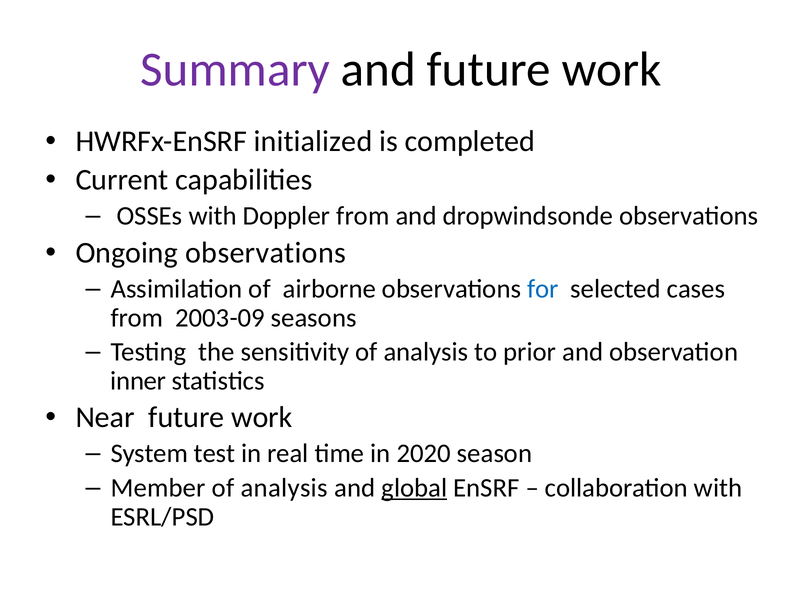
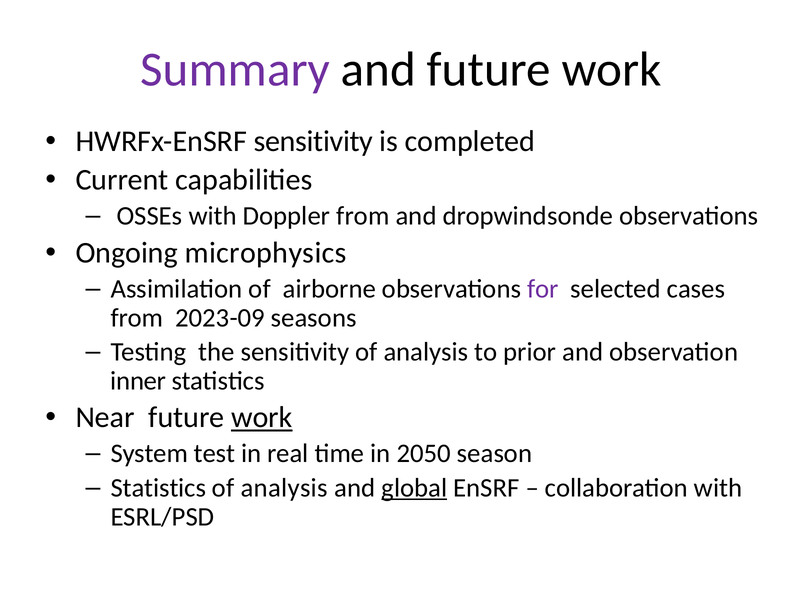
HWRFx-EnSRF initialized: initialized -> sensitivity (313, 141)
Ongoing observations: observations -> microphysics (266, 253)
for colour: blue -> purple (543, 289)
2003-09: 2003-09 -> 2023-09 (220, 318)
work underline: none -> present (262, 418)
2020: 2020 -> 2050 (424, 454)
Member: Member -> Statistics (158, 488)
